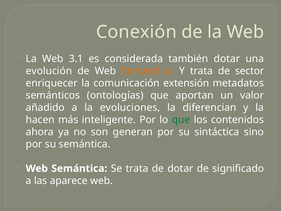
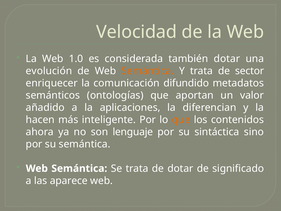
Conexión: Conexión -> Velocidad (137, 32)
3.1: 3.1 -> 1.0 (76, 59)
extensión: extensión -> difundido (186, 83)
evoluciones: evoluciones -> aplicaciones (130, 107)
que colour: green -> orange (181, 120)
generan: generan -> lenguaje (133, 132)
